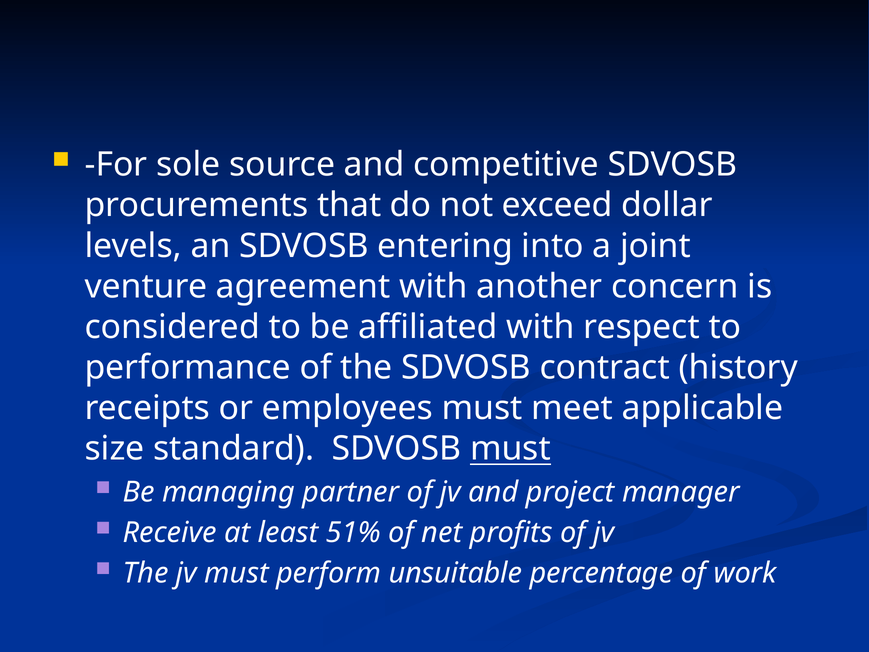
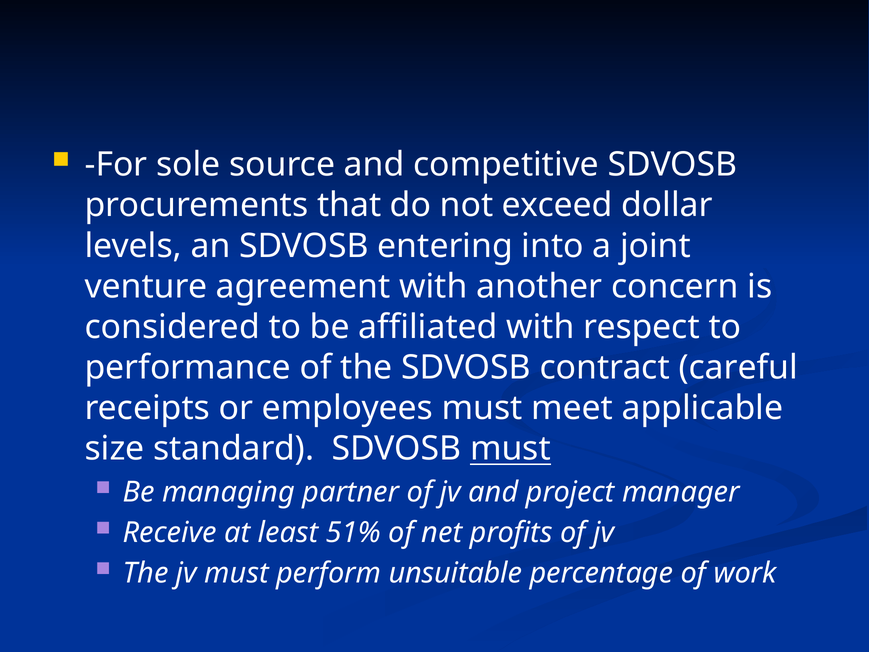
history: history -> careful (738, 367)
